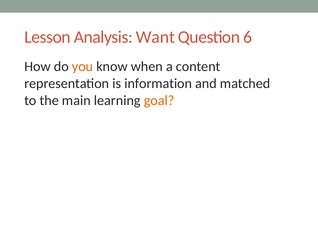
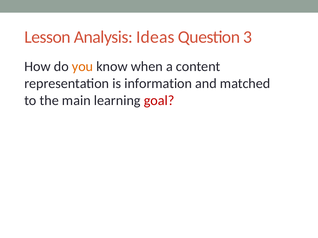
Want: Want -> Ideas (155, 37)
6: 6 -> 3 (248, 37)
goal colour: orange -> red (159, 101)
